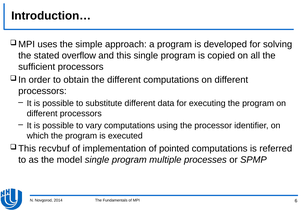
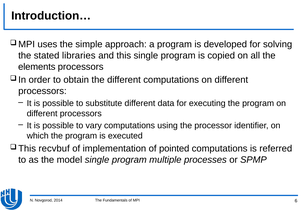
overflow: overflow -> libraries (79, 56)
sufficient: sufficient -> elements (37, 67)
